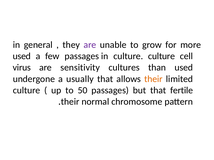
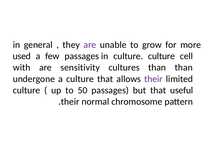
virus: virus -> with (22, 68)
than used: used -> than (184, 68)
a usually: usually -> culture (80, 79)
their colour: orange -> purple (153, 79)
fertile: fertile -> useful (182, 91)
